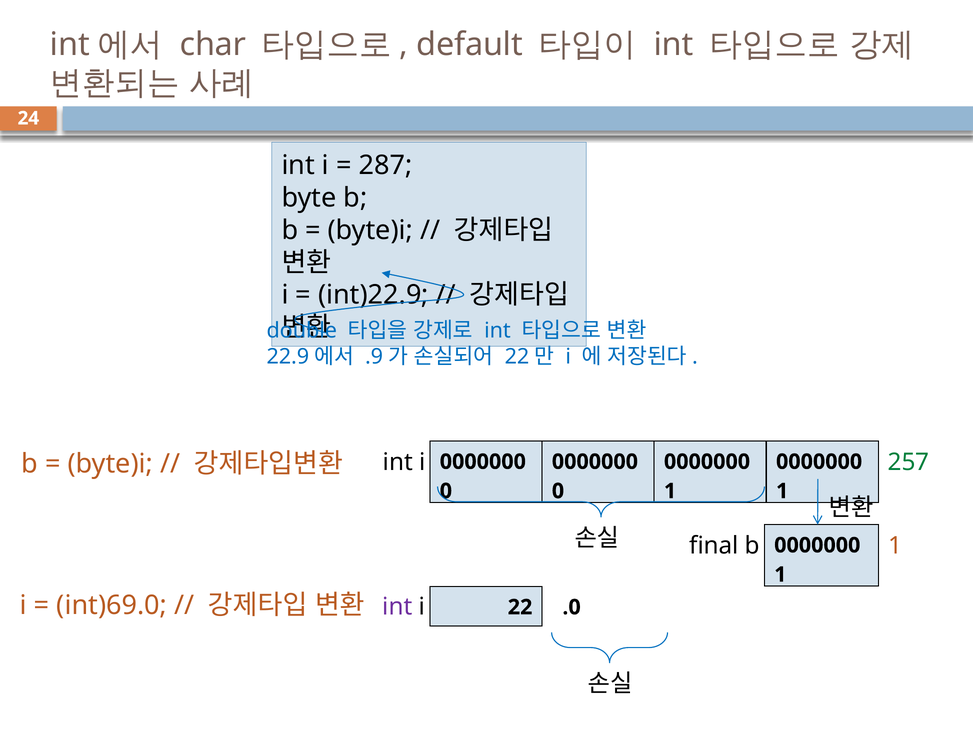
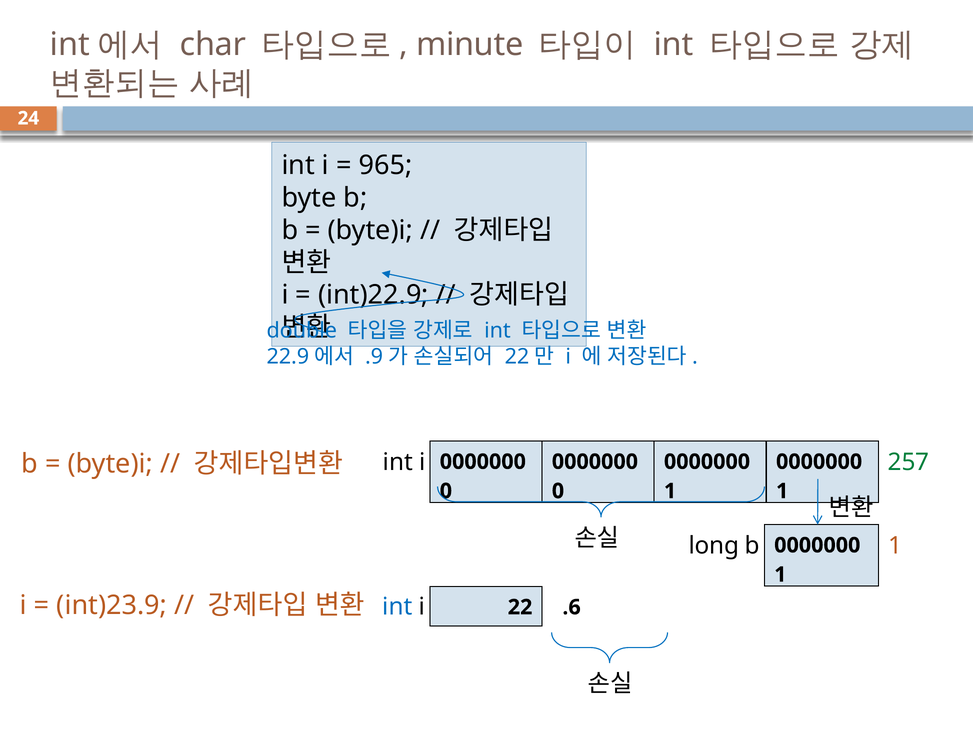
default: default -> minute (470, 44)
287: 287 -> 965 (385, 166)
final: final -> long (714, 546)
int)69.0: int)69.0 -> int)23.9 (112, 606)
int colour: purple -> blue (397, 607)
.0: .0 -> .6 (572, 608)
